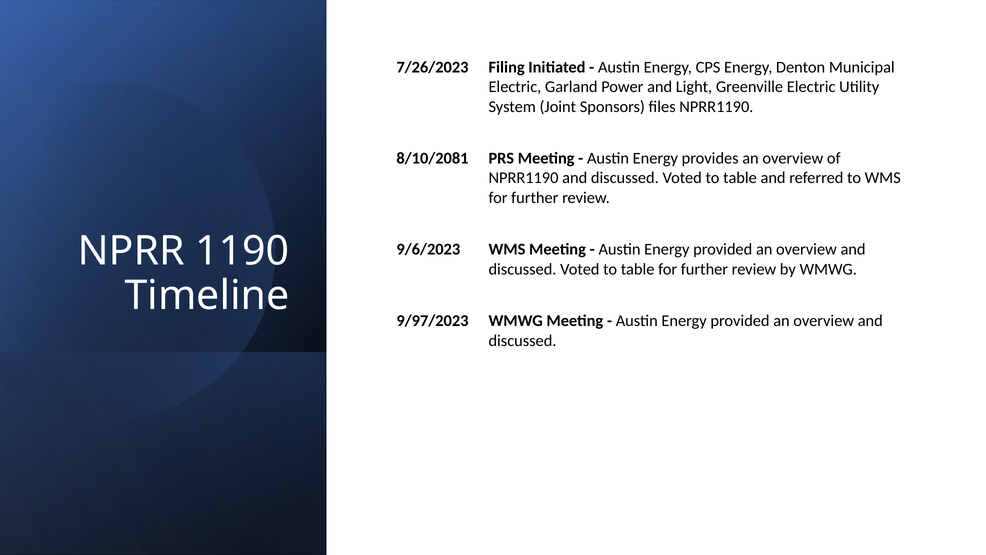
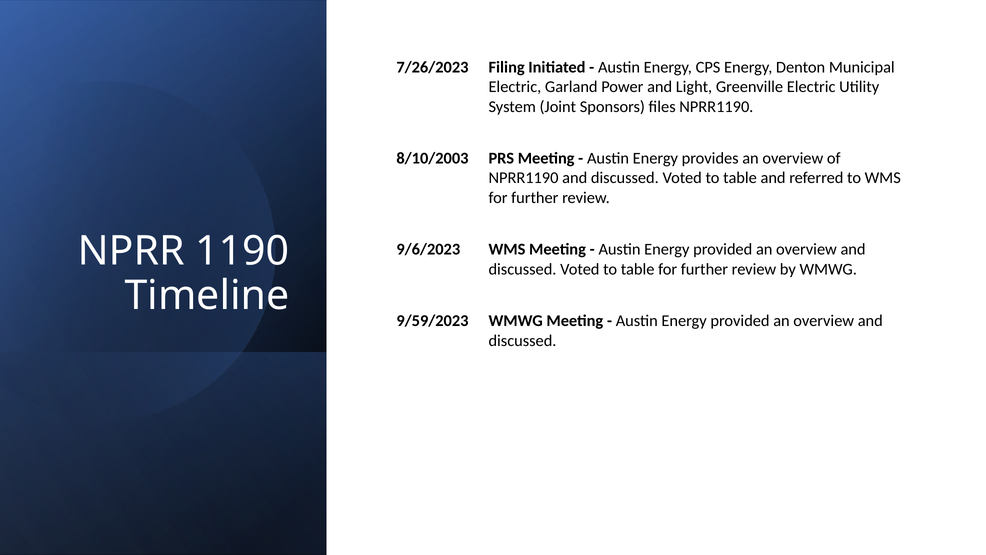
8/10/2081: 8/10/2081 -> 8/10/2003 (432, 158)
9/97/2023: 9/97/2023 -> 9/59/2023 (432, 321)
